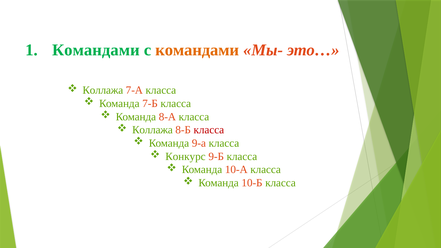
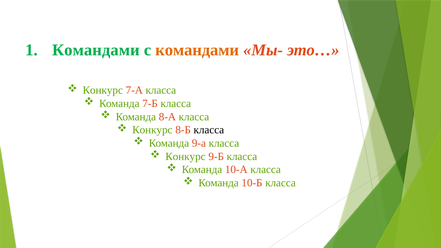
Коллажа: Коллажа -> Конкурс (103, 90)
Коллажа: Коллажа -> Конкурс (152, 130)
класса colour: red -> black (209, 130)
